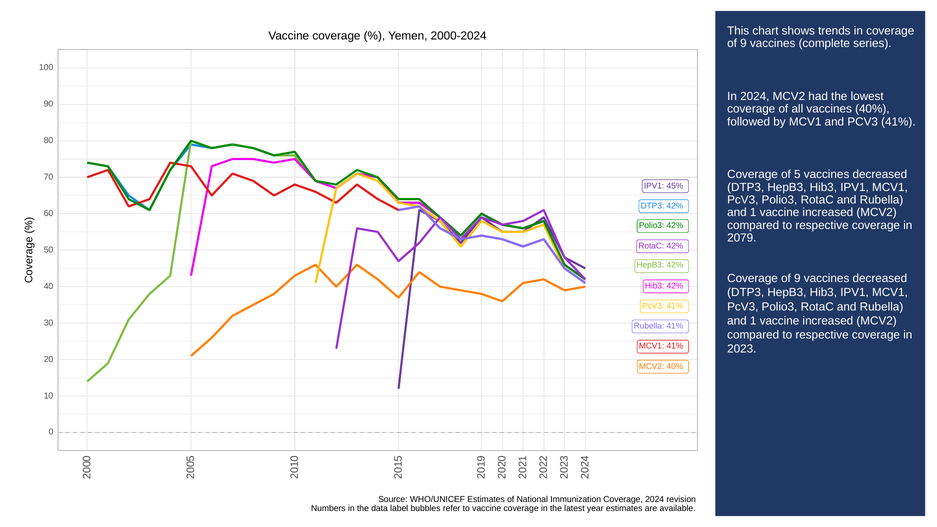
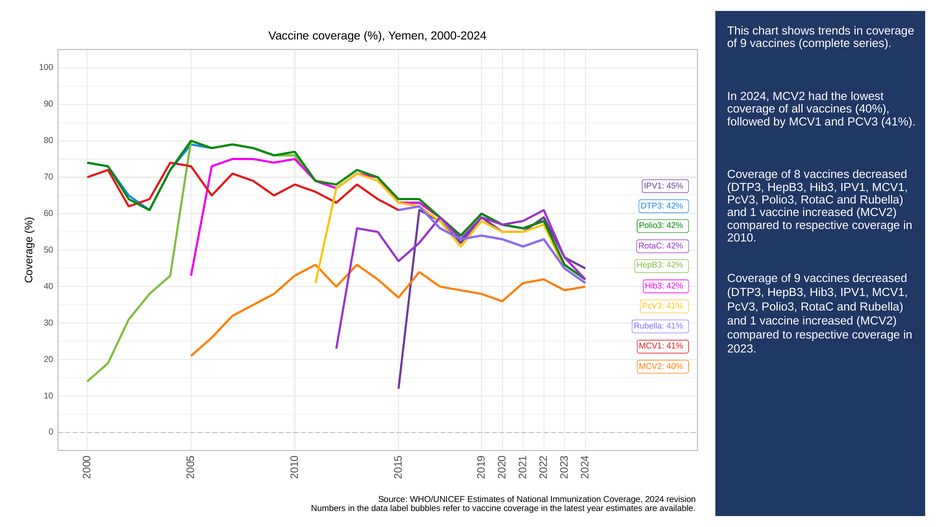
of 5: 5 -> 8 (797, 175)
2079: 2079 -> 2010 (742, 238)
